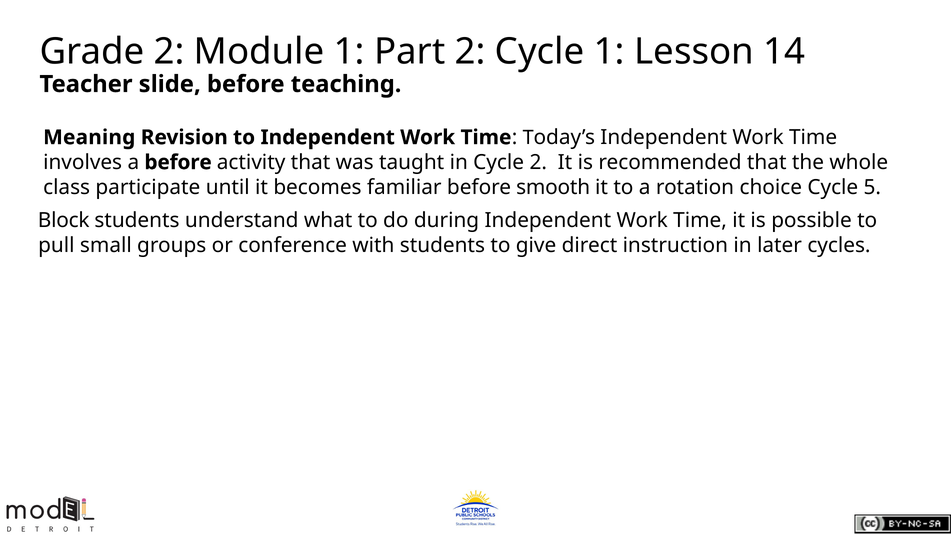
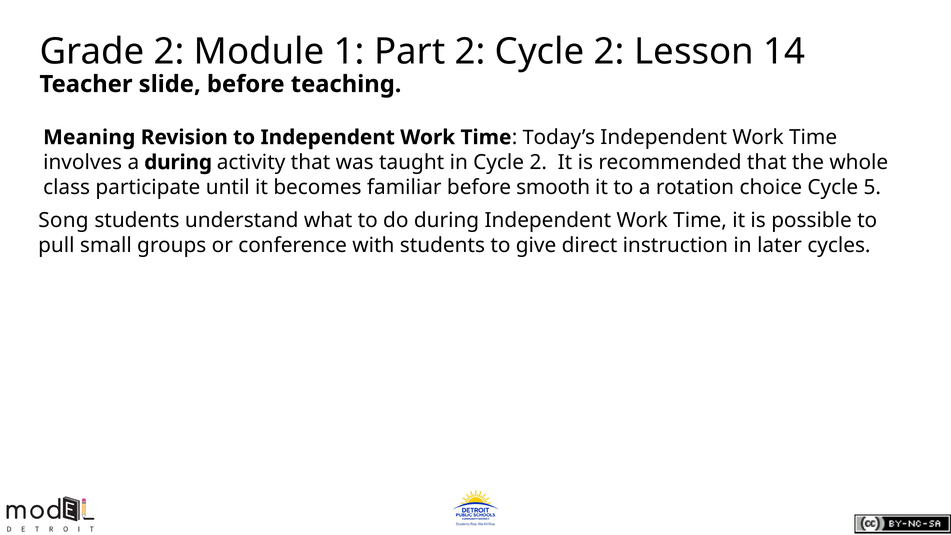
2 Cycle 1: 1 -> 2 (609, 51)
a before: before -> during (178, 162)
Block: Block -> Song (63, 220)
